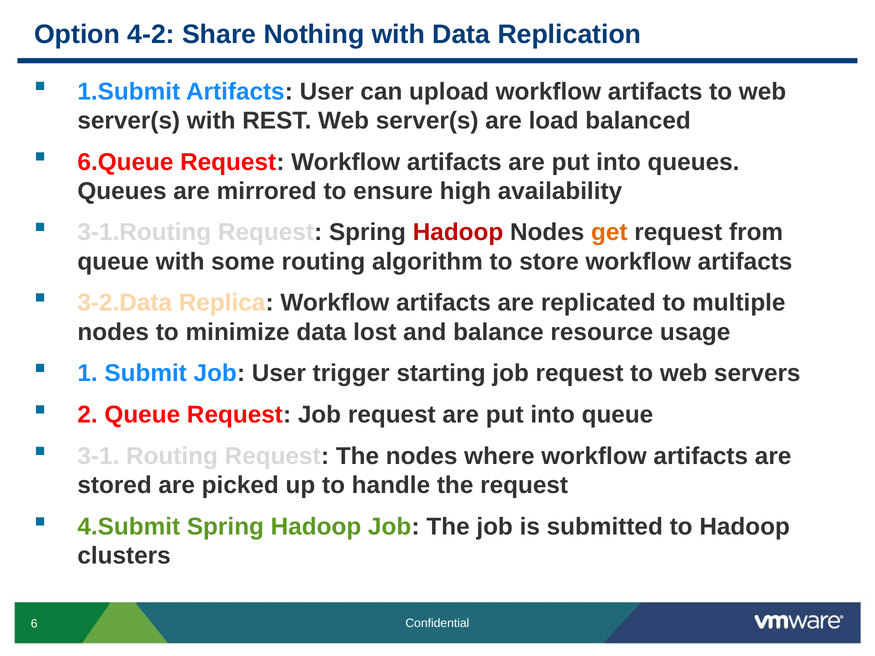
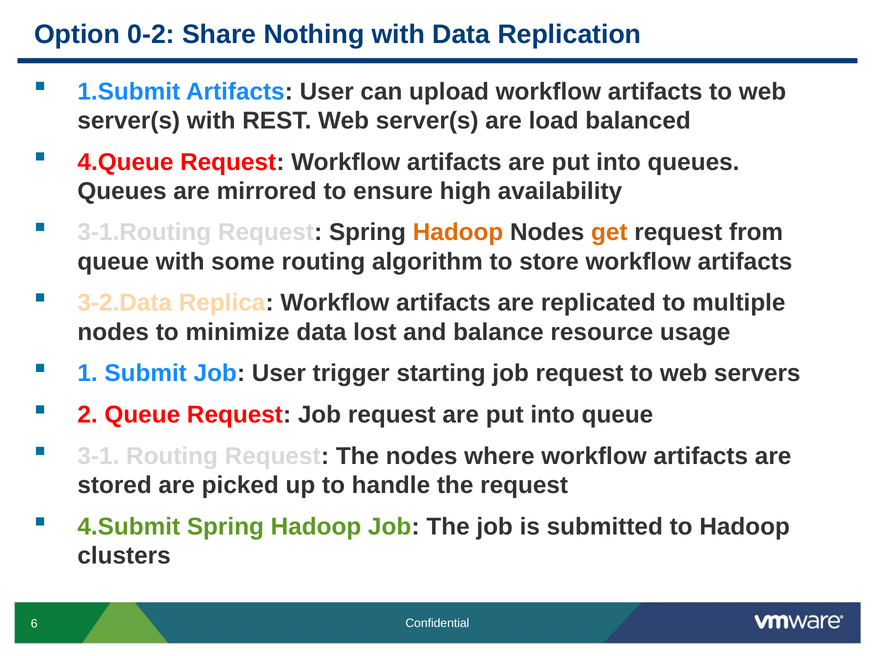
4-2: 4-2 -> 0-2 (151, 34)
6.Queue: 6.Queue -> 4.Queue (125, 162)
Hadoop colour: red -> orange (458, 233)
